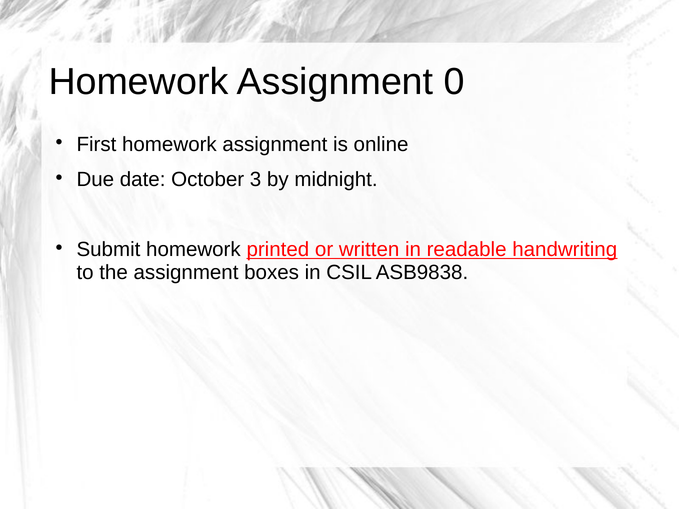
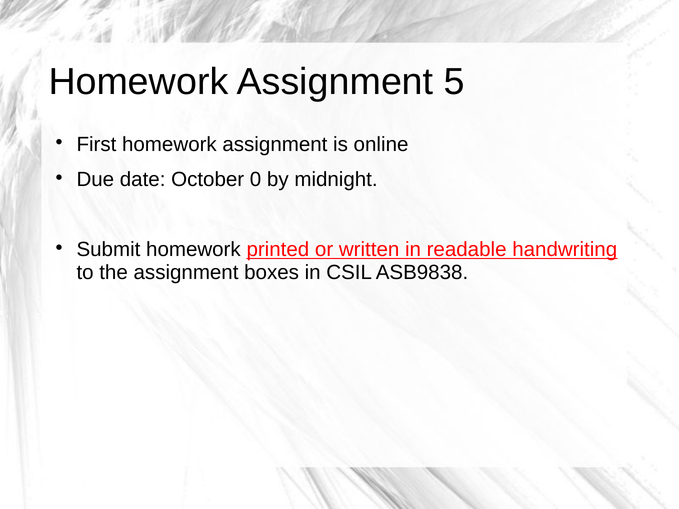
0: 0 -> 5 (454, 82)
3: 3 -> 0 (256, 179)
